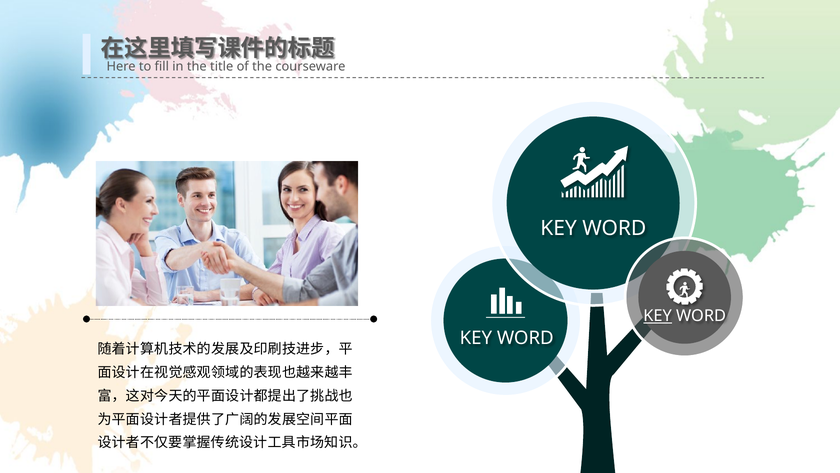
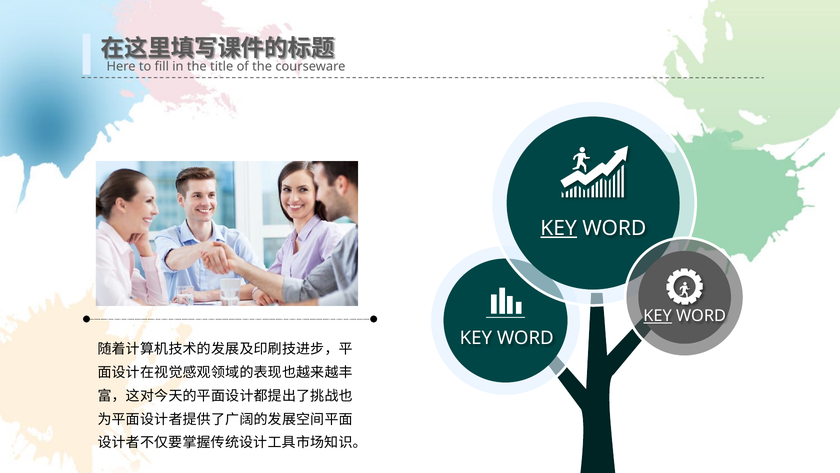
KEY underline: none -> present (559, 228)
